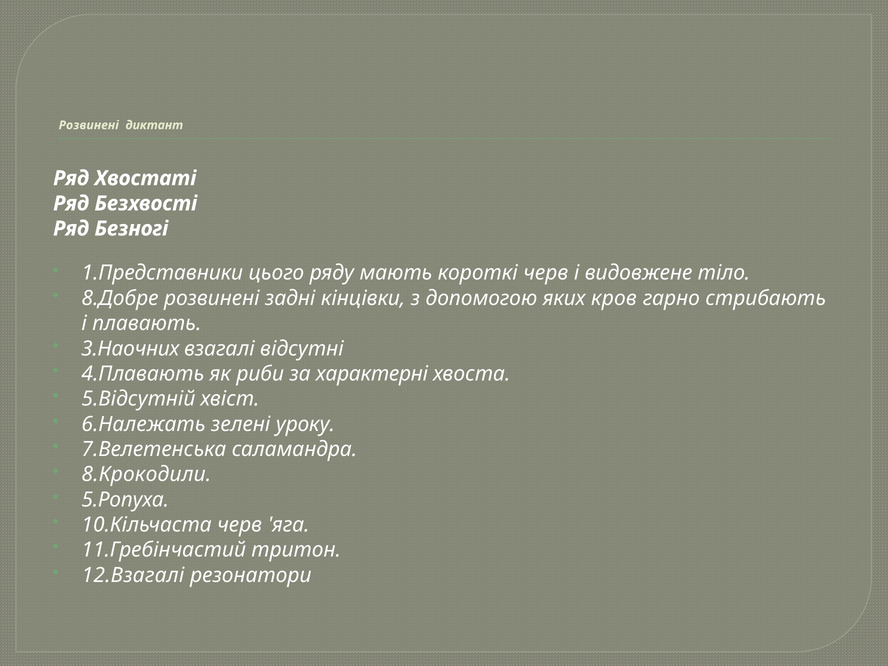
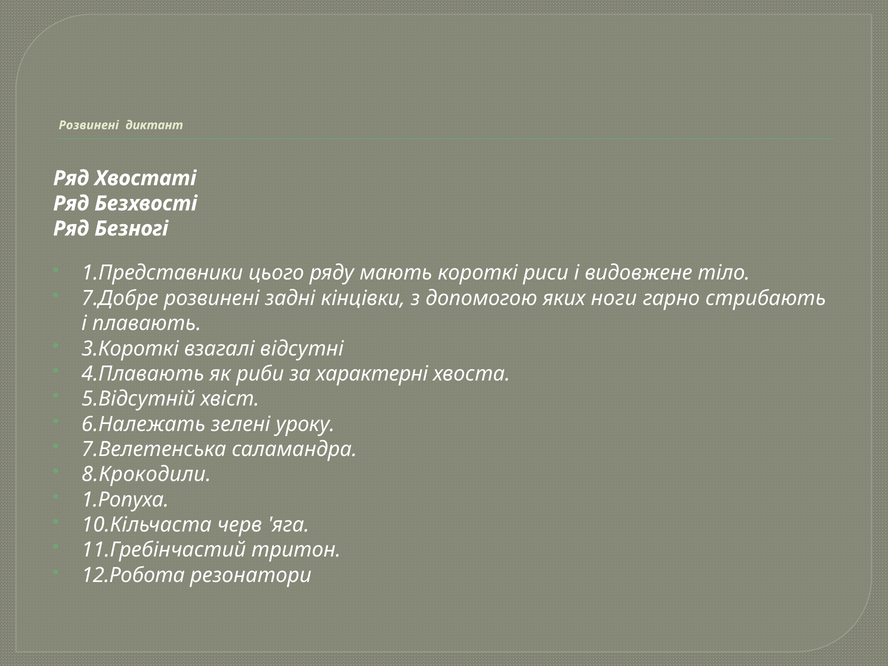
короткі черв: черв -> риси (546, 273)
8.Добре: 8.Добре -> 7.Добре (120, 298)
кров: кров -> ноги (614, 298)
3.Наочних: 3.Наочних -> 3.Короткі (130, 349)
5.Ропуха: 5.Ропуха -> 1.Ропуха (125, 500)
12.Взагалі: 12.Взагалі -> 12.Робота (133, 575)
